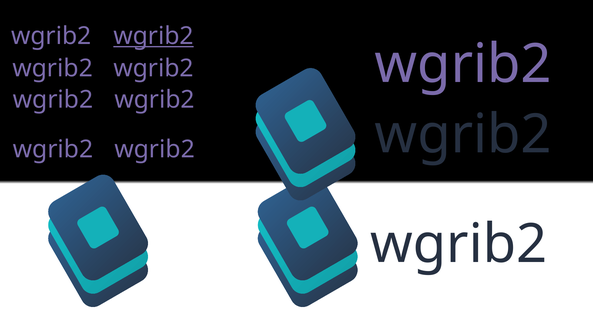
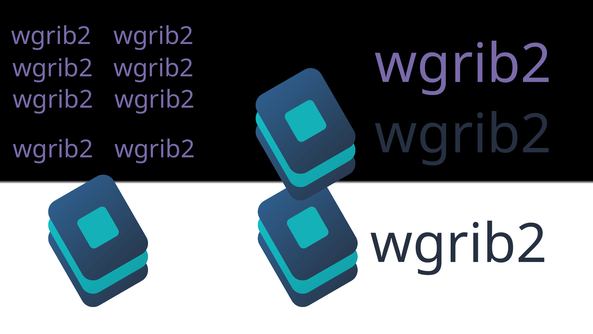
wgrib2 underline: present -> none (154, 36)
